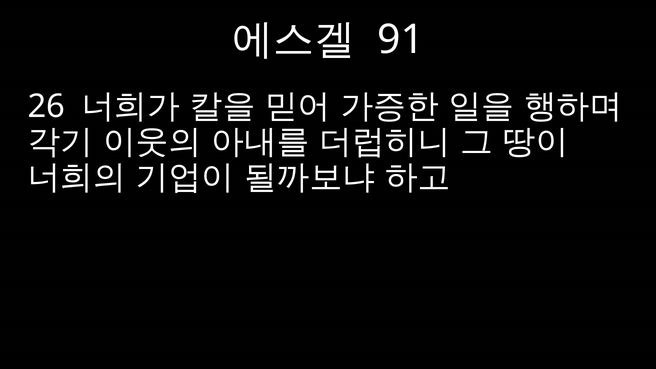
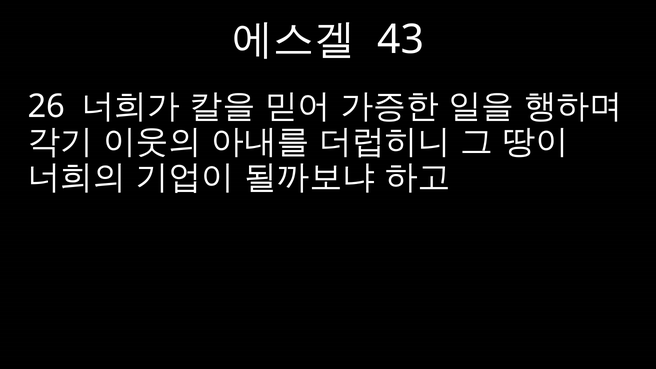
91: 91 -> 43 (401, 40)
